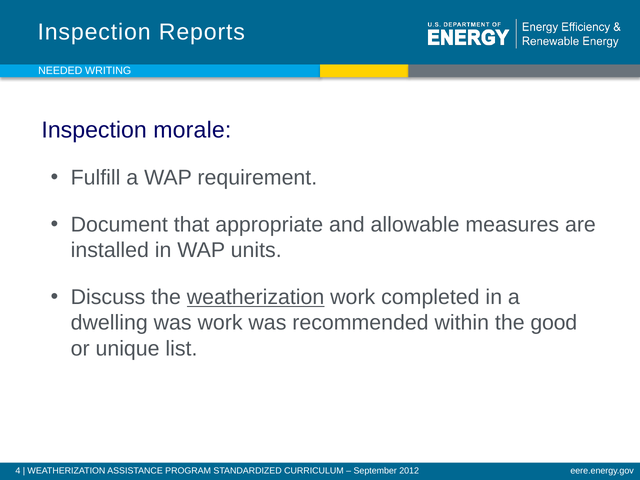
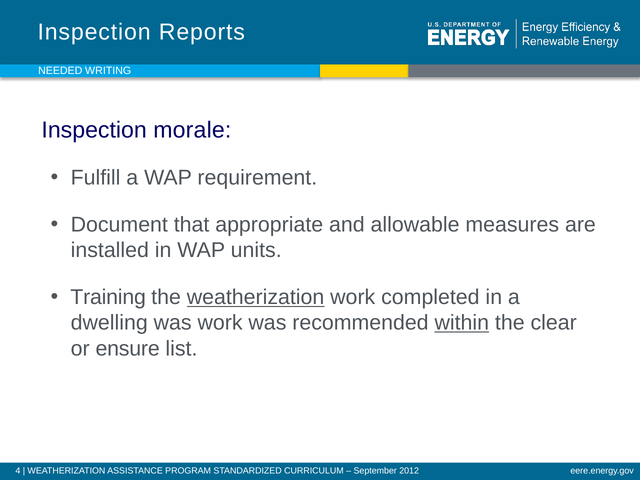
Discuss: Discuss -> Training (108, 297)
within underline: none -> present (462, 323)
good: good -> clear (554, 323)
unique: unique -> ensure (128, 349)
